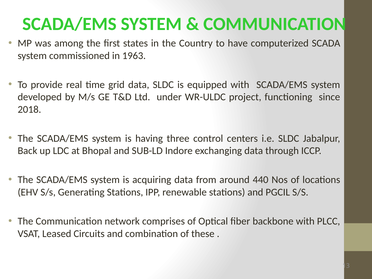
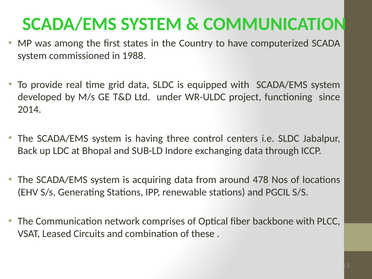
1963: 1963 -> 1988 (134, 56)
2018: 2018 -> 2014 (29, 109)
440: 440 -> 478 (261, 180)
